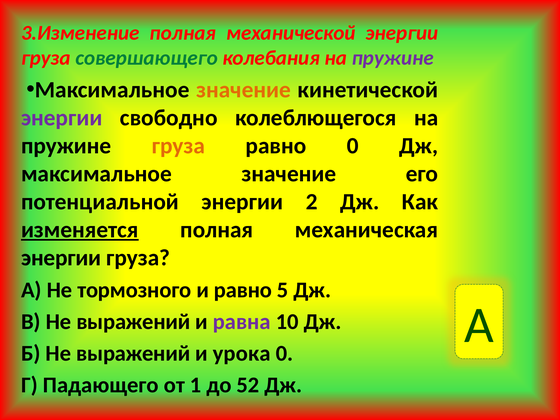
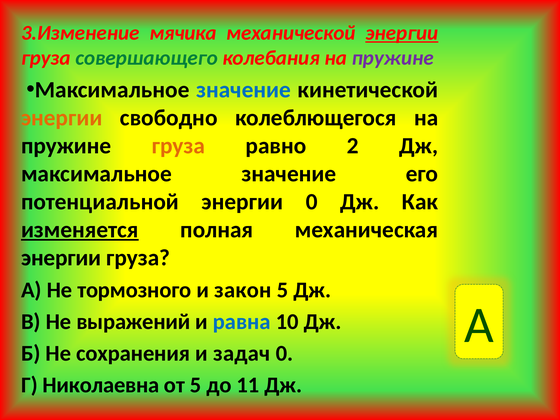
3.Изменение полная: полная -> мячика (183, 33)
энергии underline: none -> present (402, 33)
значение colour: orange -> blue (244, 90)
энергии colour: purple -> orange (62, 118)
равно 0: 0 -> 2 (353, 146)
энергии 2: 2 -> 0 (312, 202)
и равно: равно -> закон (243, 290)
равна colour: purple -> blue (242, 322)
Б Не выражений: выражений -> сохранения (133, 353)
урока: урока -> задач (242, 353)
Падающего: Падающего -> Николаевна (101, 385)
от 1: 1 -> 5 (196, 385)
52: 52 -> 11 (248, 385)
